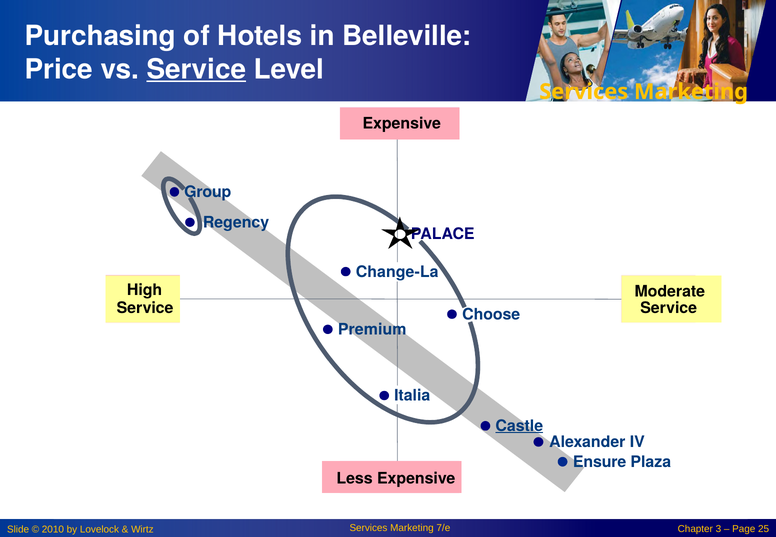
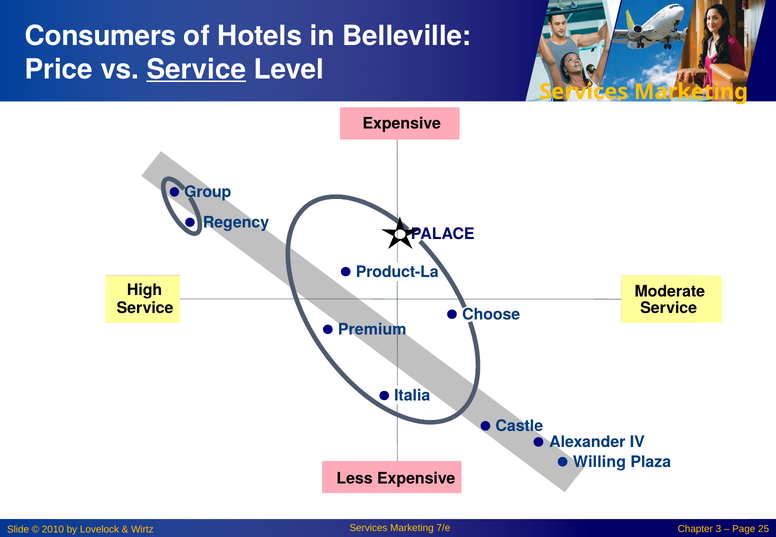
Purchasing: Purchasing -> Consumers (101, 36)
Change-La: Change-La -> Product-La (397, 272)
Castle underline: present -> none (519, 426)
Ensure: Ensure -> Willing (599, 462)
